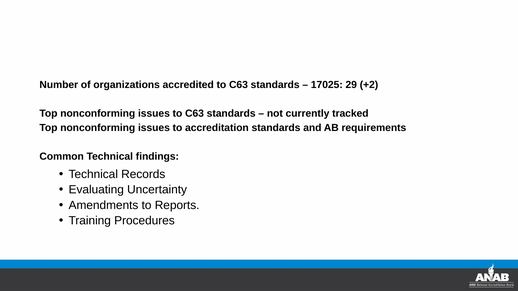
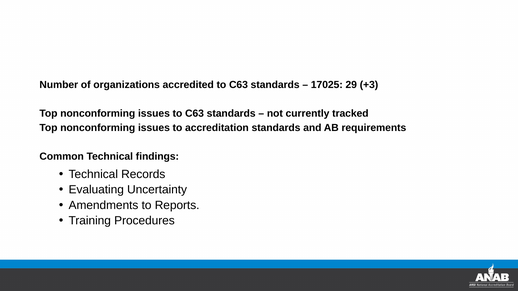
+2: +2 -> +3 (369, 85)
